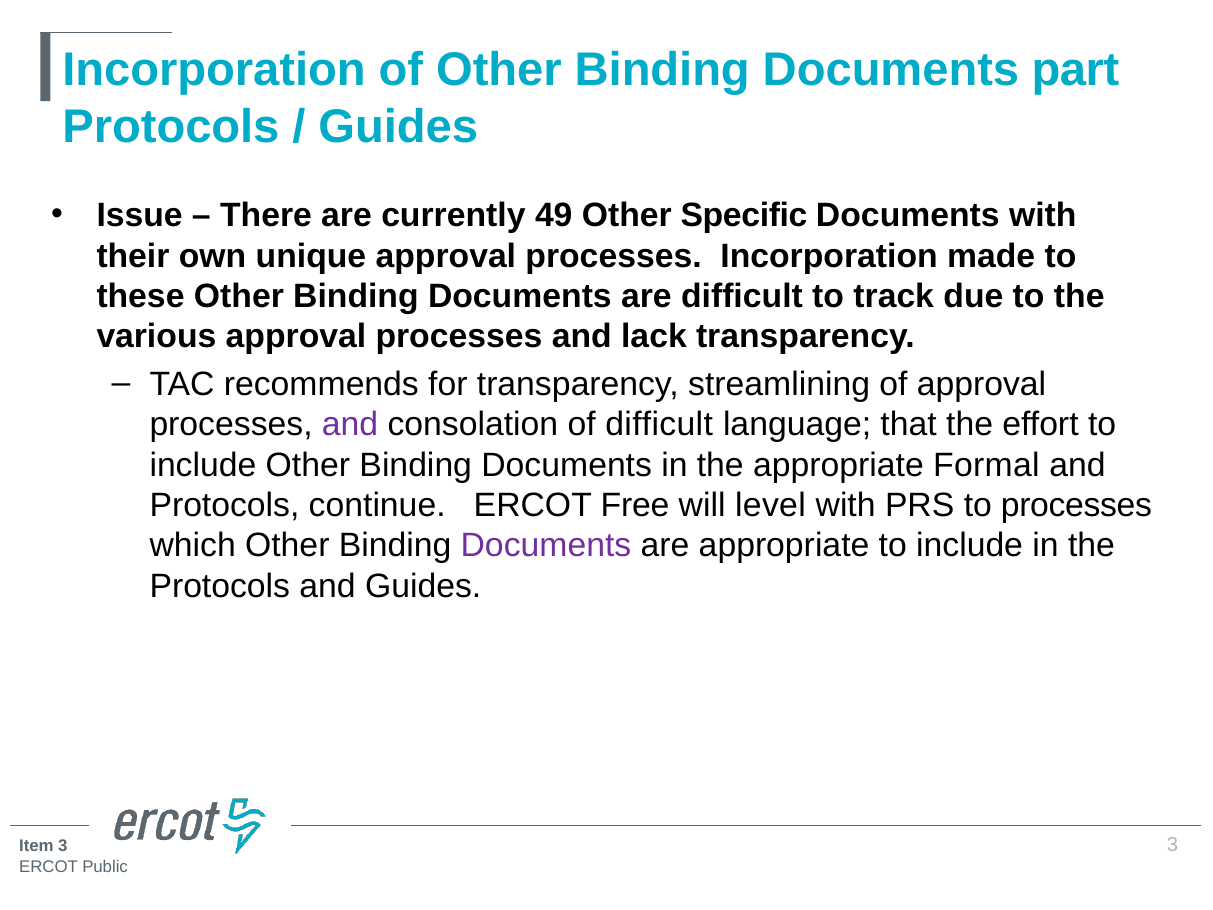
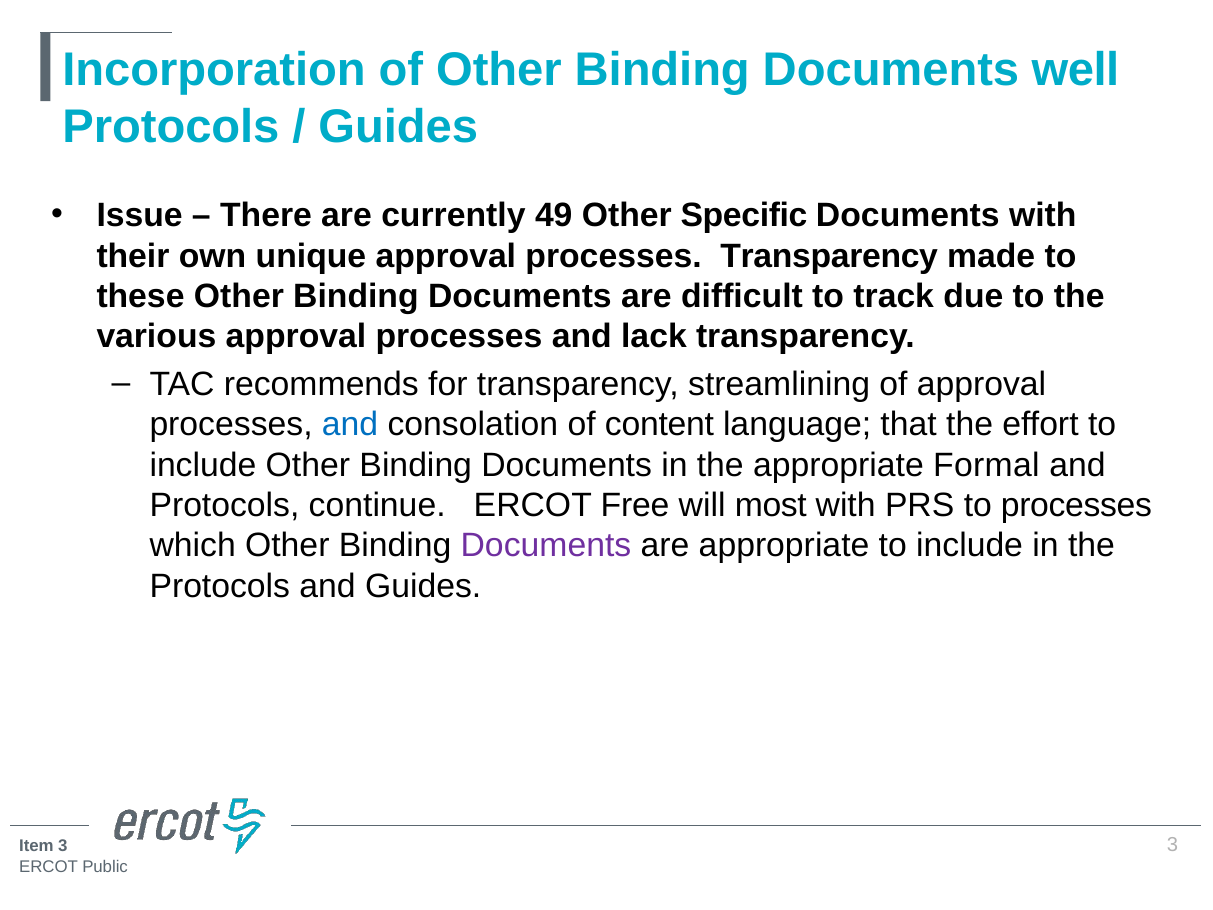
part: part -> well (1075, 70)
processes Incorporation: Incorporation -> Transparency (829, 256)
and colour: purple -> blue (350, 424)
of difficult: difficult -> content (659, 424)
level: level -> most (771, 505)
